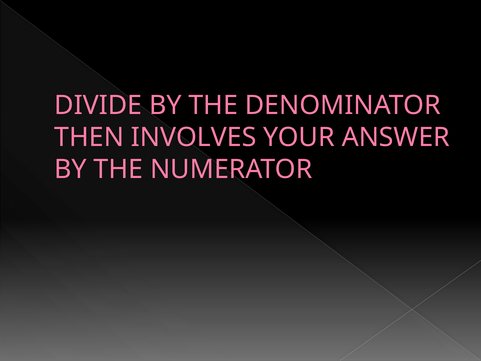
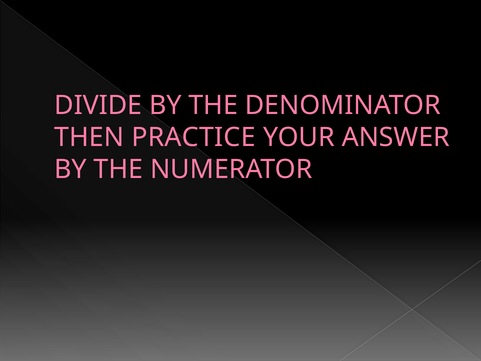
INVOLVES: INVOLVES -> PRACTICE (193, 137)
